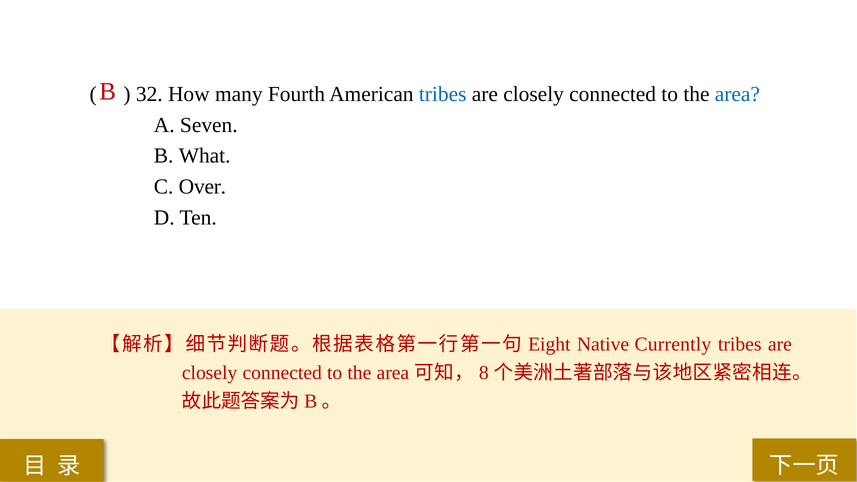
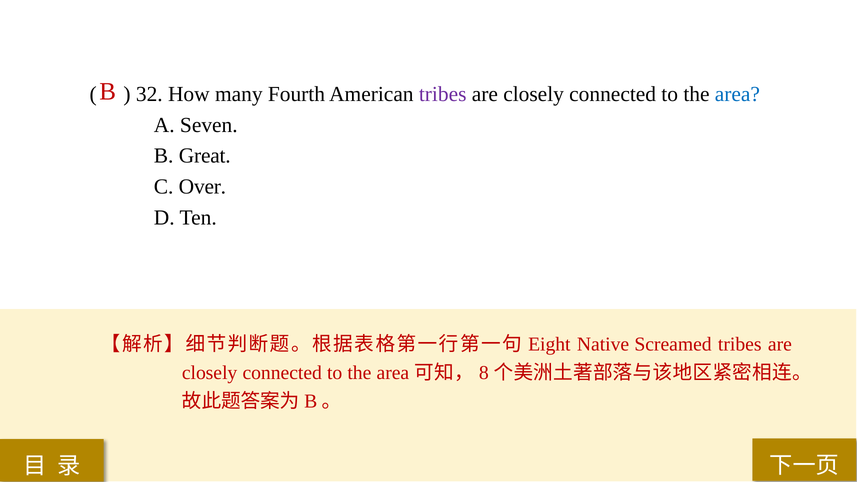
tribes colour: blue -> purple (443, 94)
What: What -> Great (205, 156)
Currently: Currently -> Screamed (673, 344)
